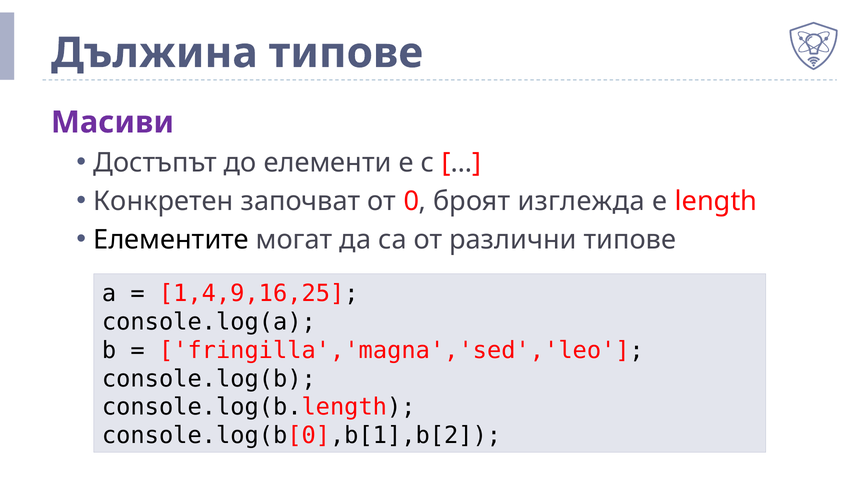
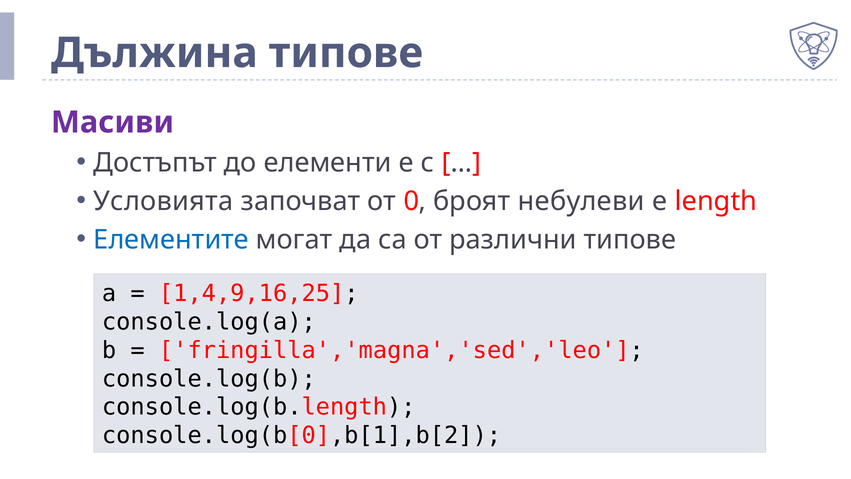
Конкретен: Конкретен -> Условията (163, 201)
изглежда: изглежда -> небулеви (581, 201)
Елементите colour: black -> blue (171, 240)
